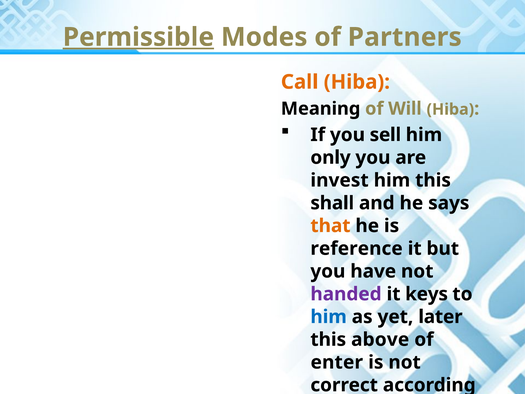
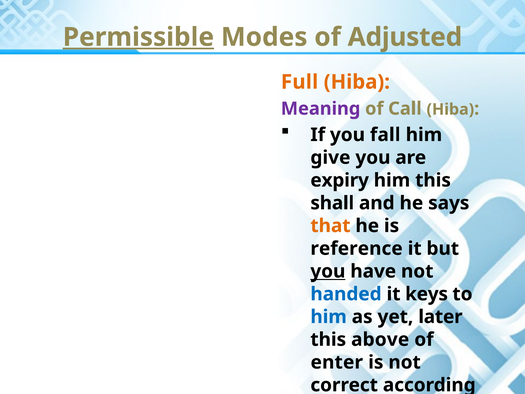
Partners: Partners -> Adjusted (405, 37)
Call: Call -> Full (300, 82)
Meaning colour: black -> purple (321, 109)
Will: Will -> Call (405, 109)
sell: sell -> fall (385, 135)
only: only -> give (330, 157)
invest: invest -> expiry (340, 180)
you underline: none -> present (328, 271)
handed colour: purple -> blue (346, 294)
